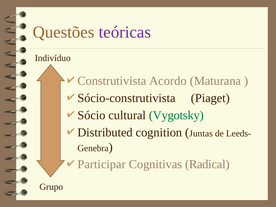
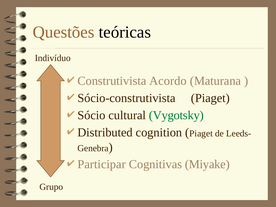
teóricas colour: purple -> black (125, 32)
Juntas: Juntas -> Piaget (201, 133)
Radical: Radical -> Miyake (207, 164)
